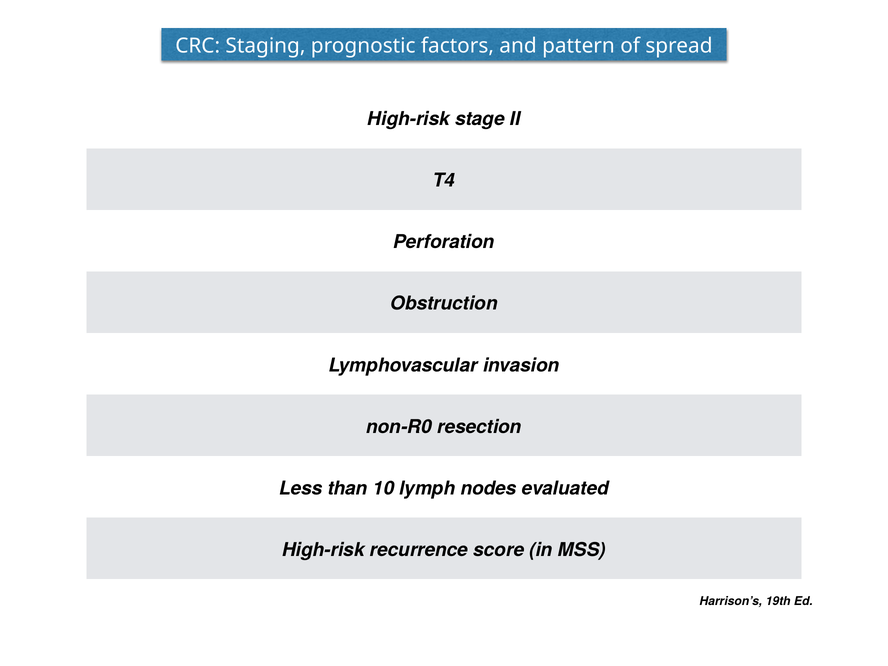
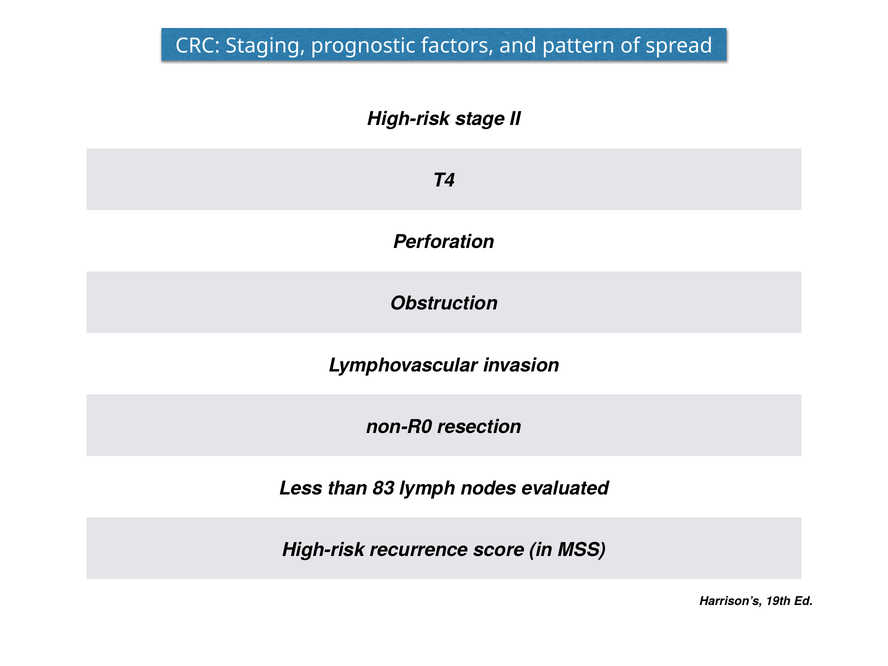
10: 10 -> 83 (384, 488)
